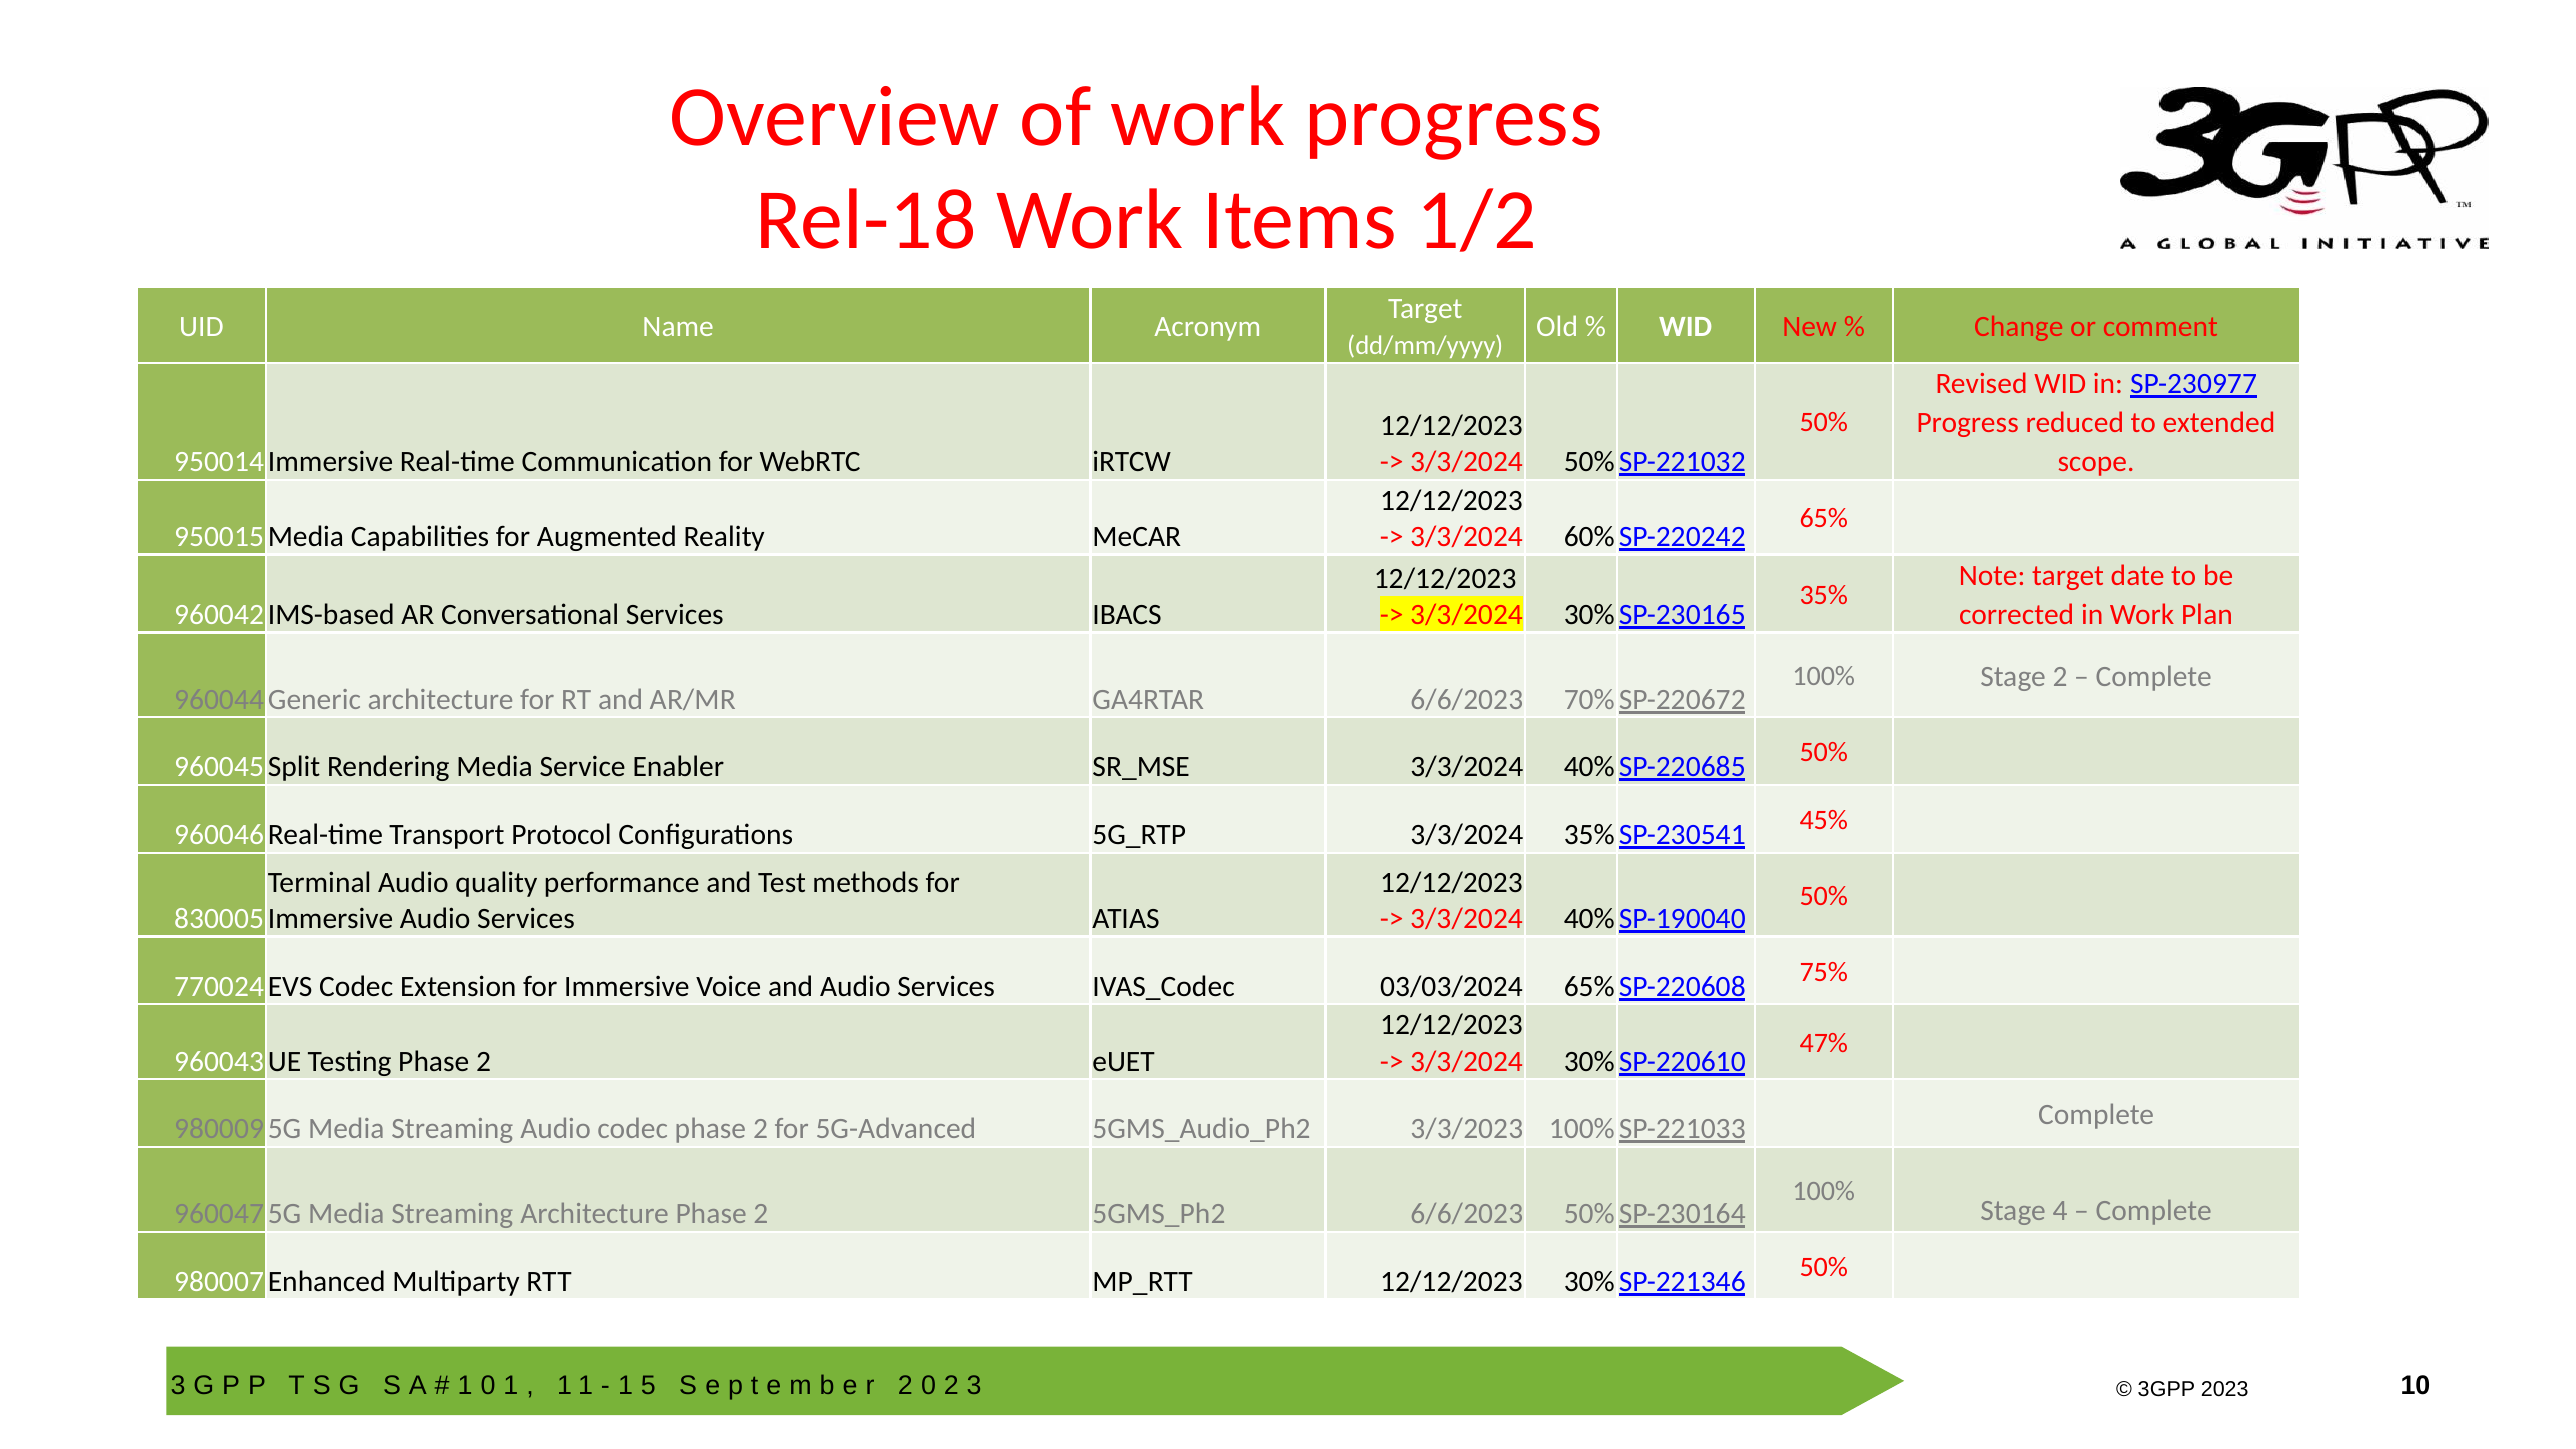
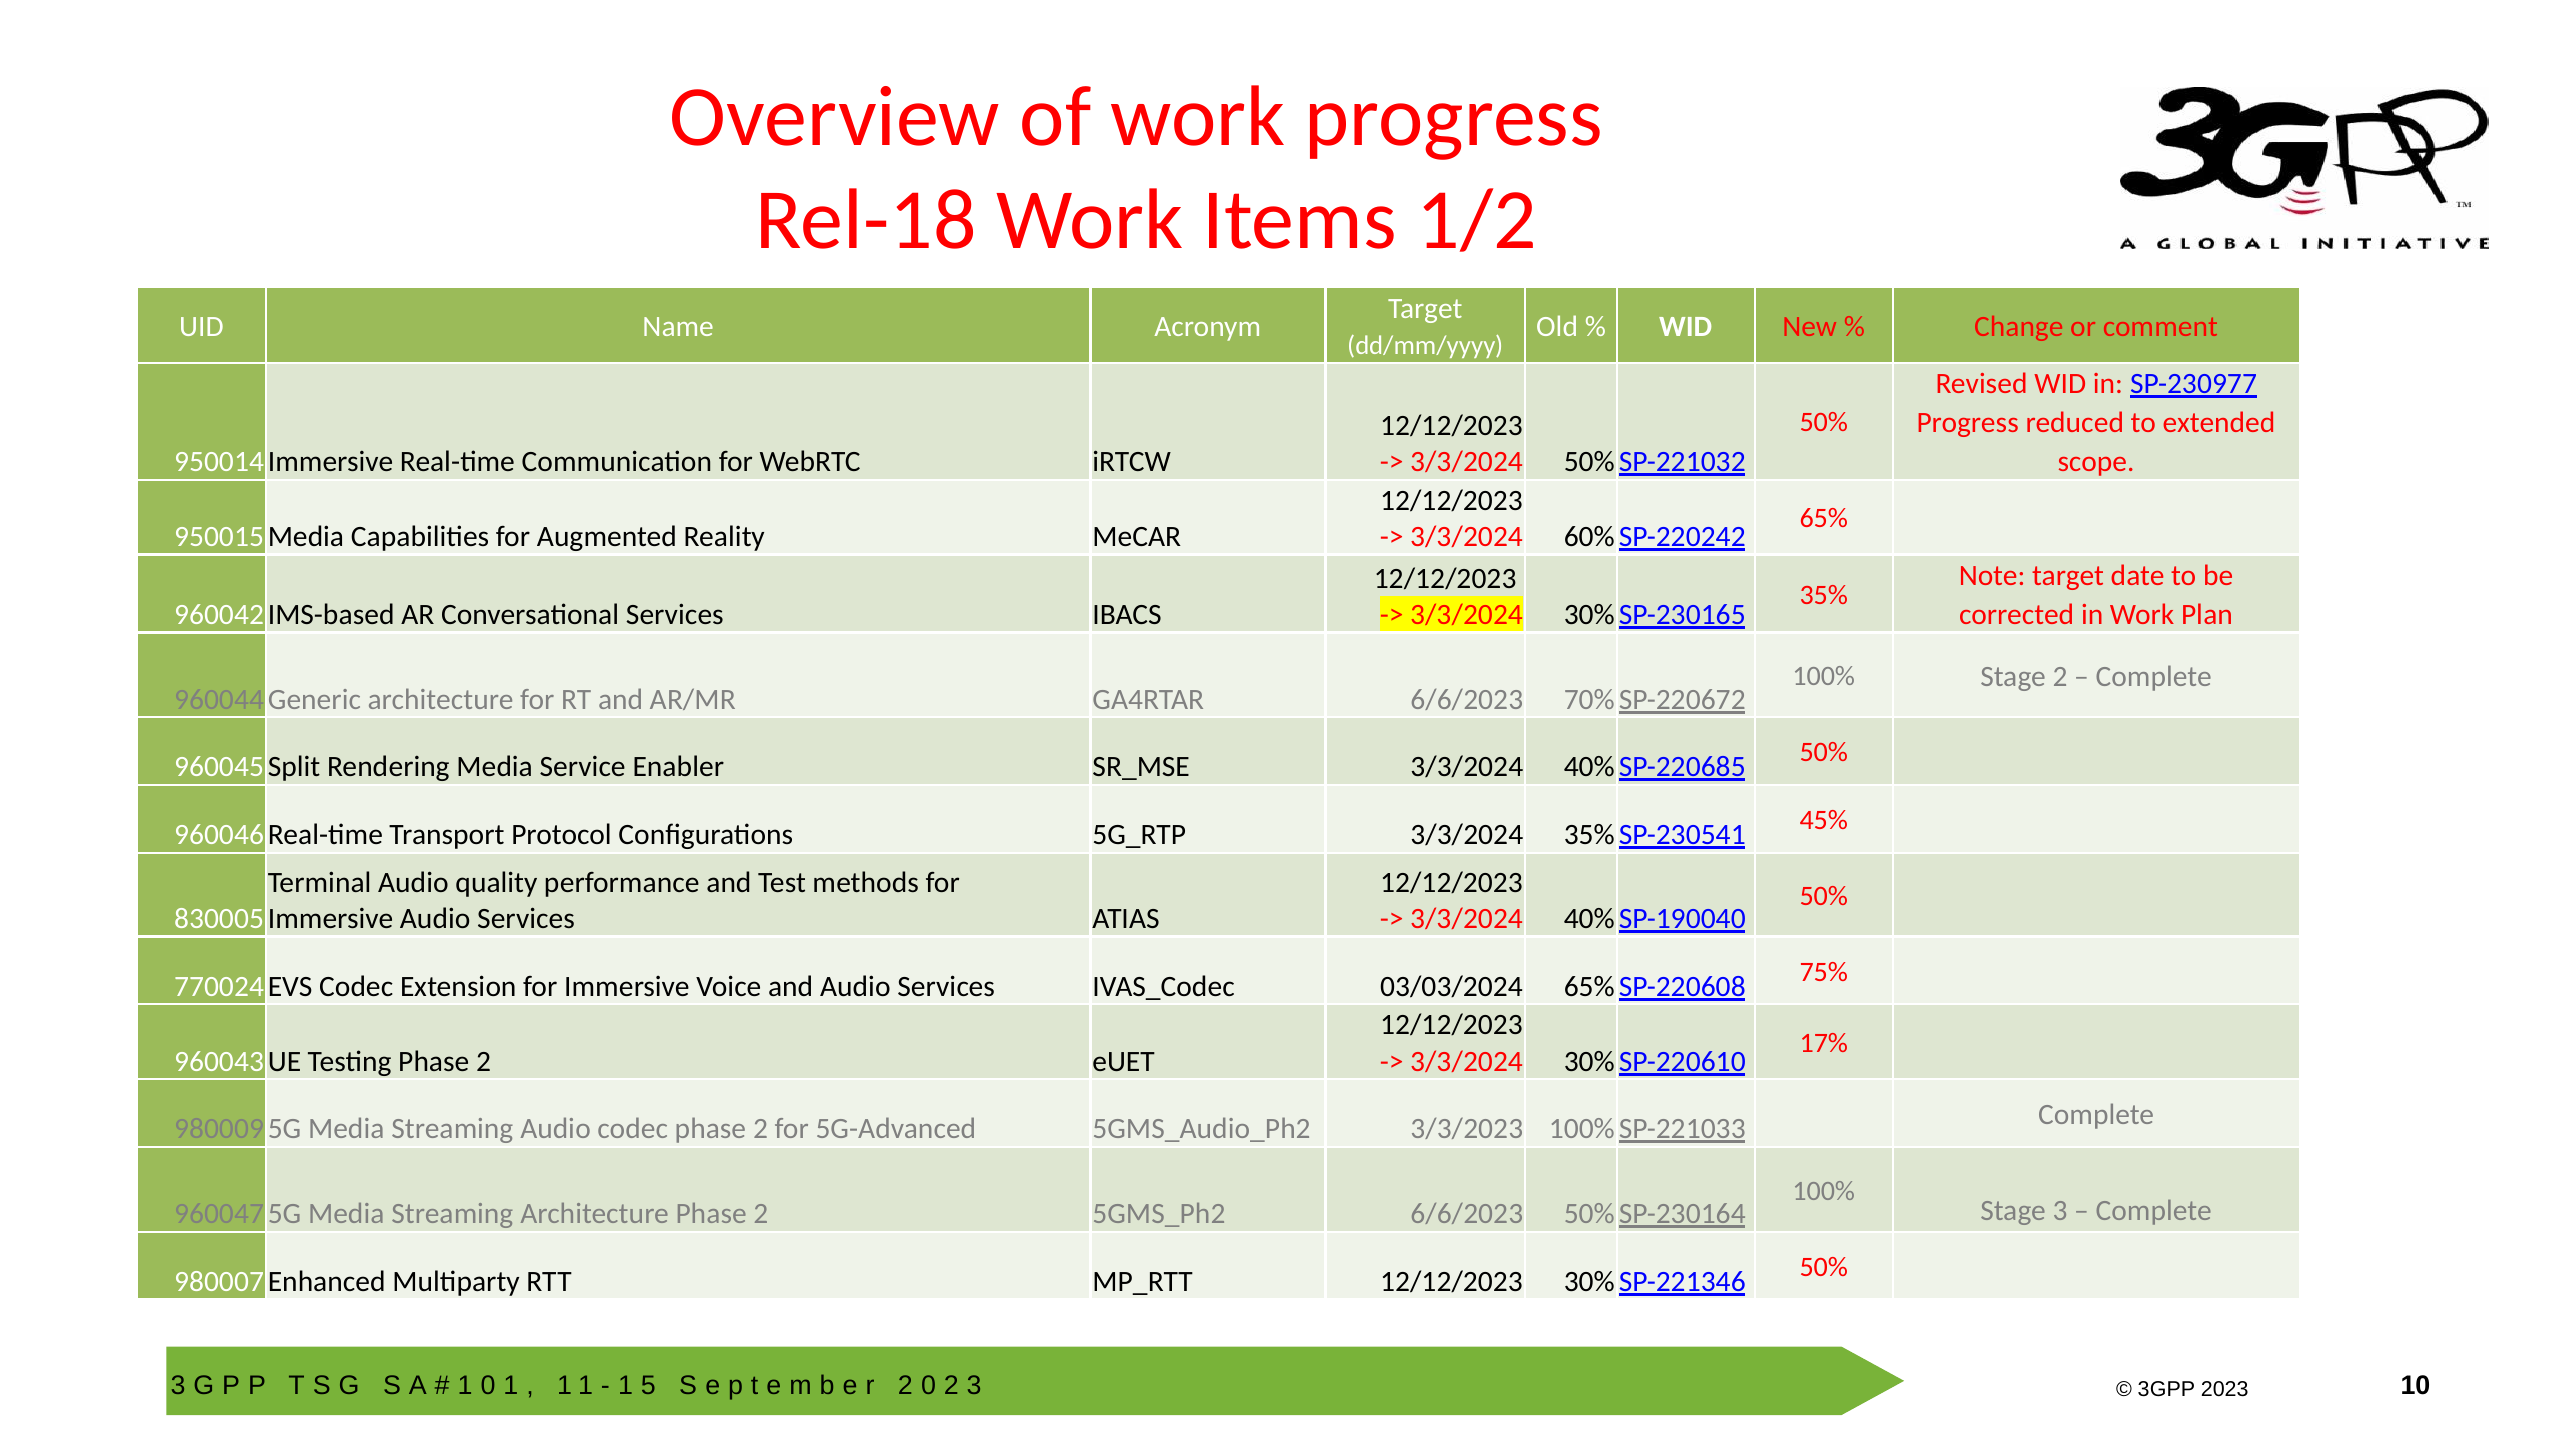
47%: 47% -> 17% (1824, 1043)
Stage 4: 4 -> 3 (2060, 1210)
